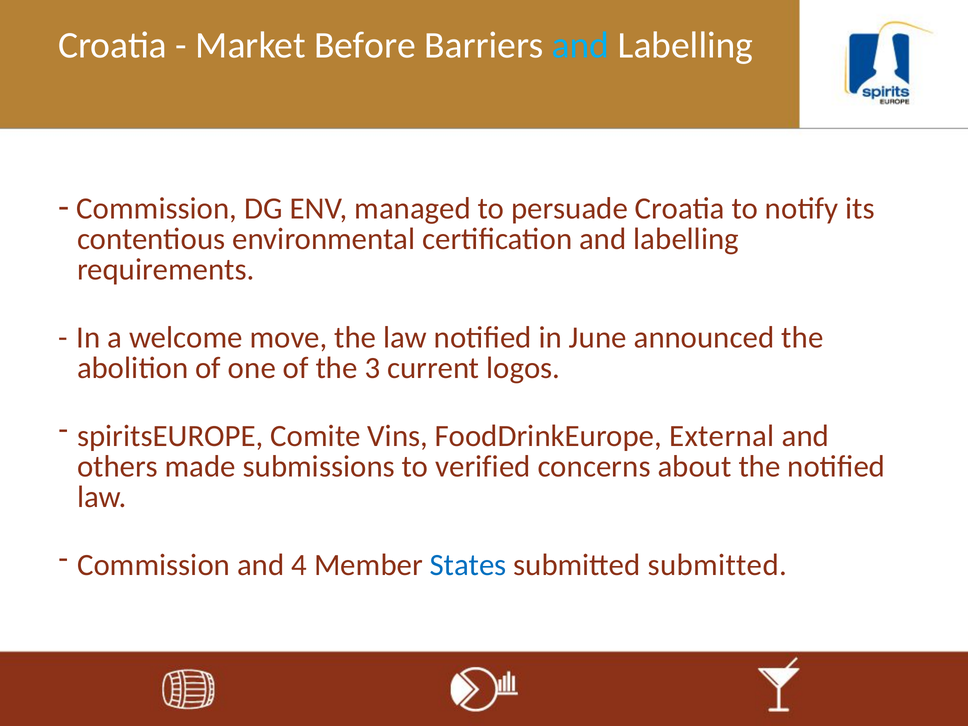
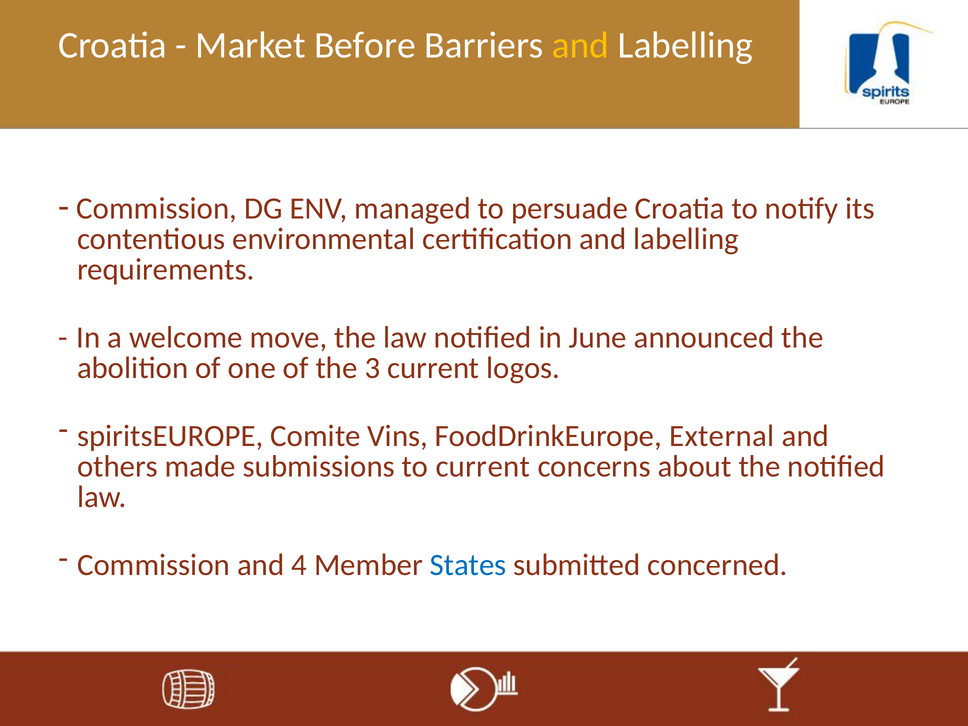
and colour: light blue -> yellow (580, 45)
to verified: verified -> current (483, 467)
submitted submitted: submitted -> concerned (718, 565)
